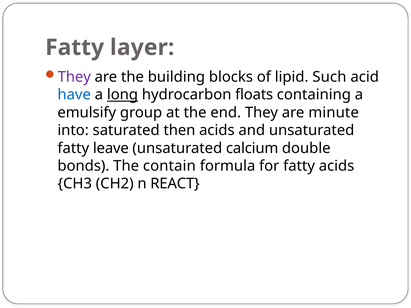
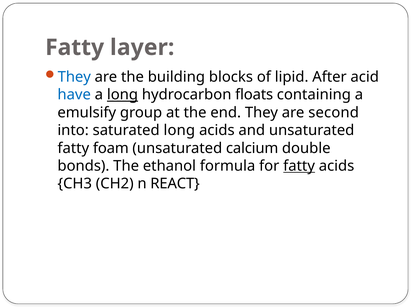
They colour: purple -> blue (74, 77)
Such: Such -> After (329, 77)
minute: minute -> second (334, 113)
saturated then: then -> long (179, 130)
leave: leave -> foam (111, 148)
contain: contain -> ethanol (169, 166)
fatty underline: none -> present (299, 166)
